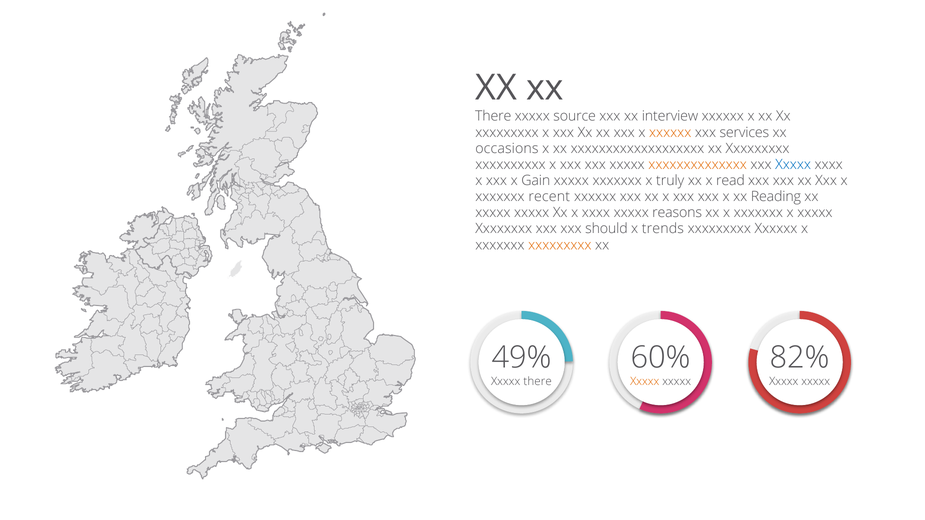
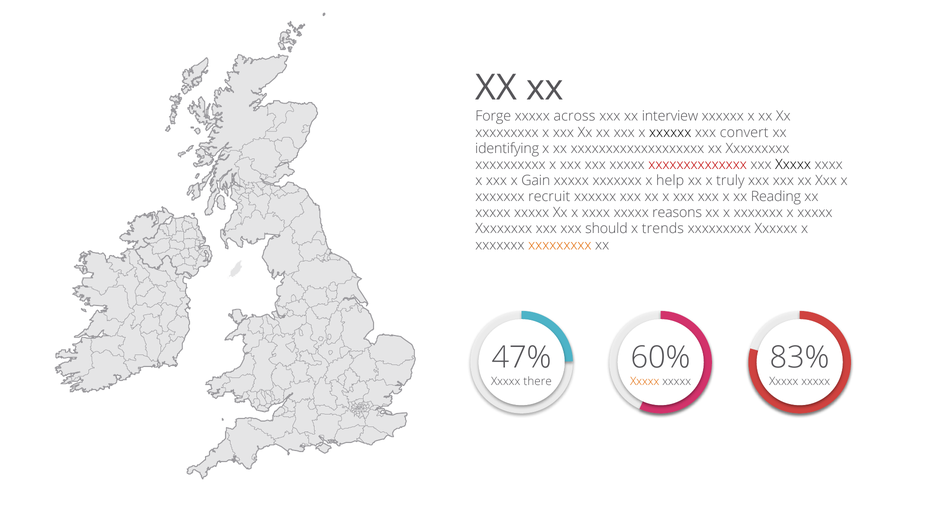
There: There -> Forge (493, 116)
source: source -> across (574, 116)
xxxxxx colour: orange -> black (670, 132)
services: services -> convert (744, 132)
occasions: occasions -> identifying (507, 149)
xxxxxxxxxxxxxx colour: orange -> red (698, 165)
Xxxxx colour: blue -> black (793, 165)
truly: truly -> help (670, 181)
read: read -> truly (730, 181)
recent: recent -> recruit (549, 197)
49%: 49% -> 47% (522, 358)
82%: 82% -> 83% (800, 358)
